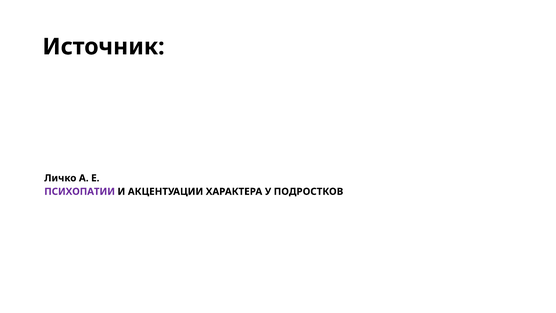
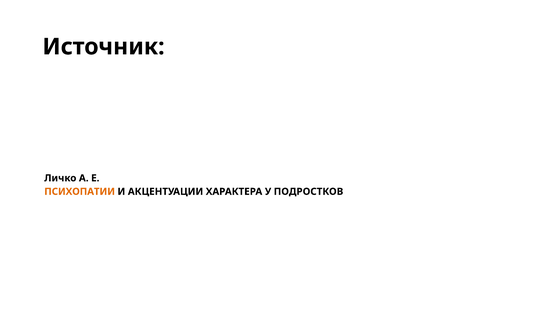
ПСИХОПАТИИ colour: purple -> orange (80, 191)
